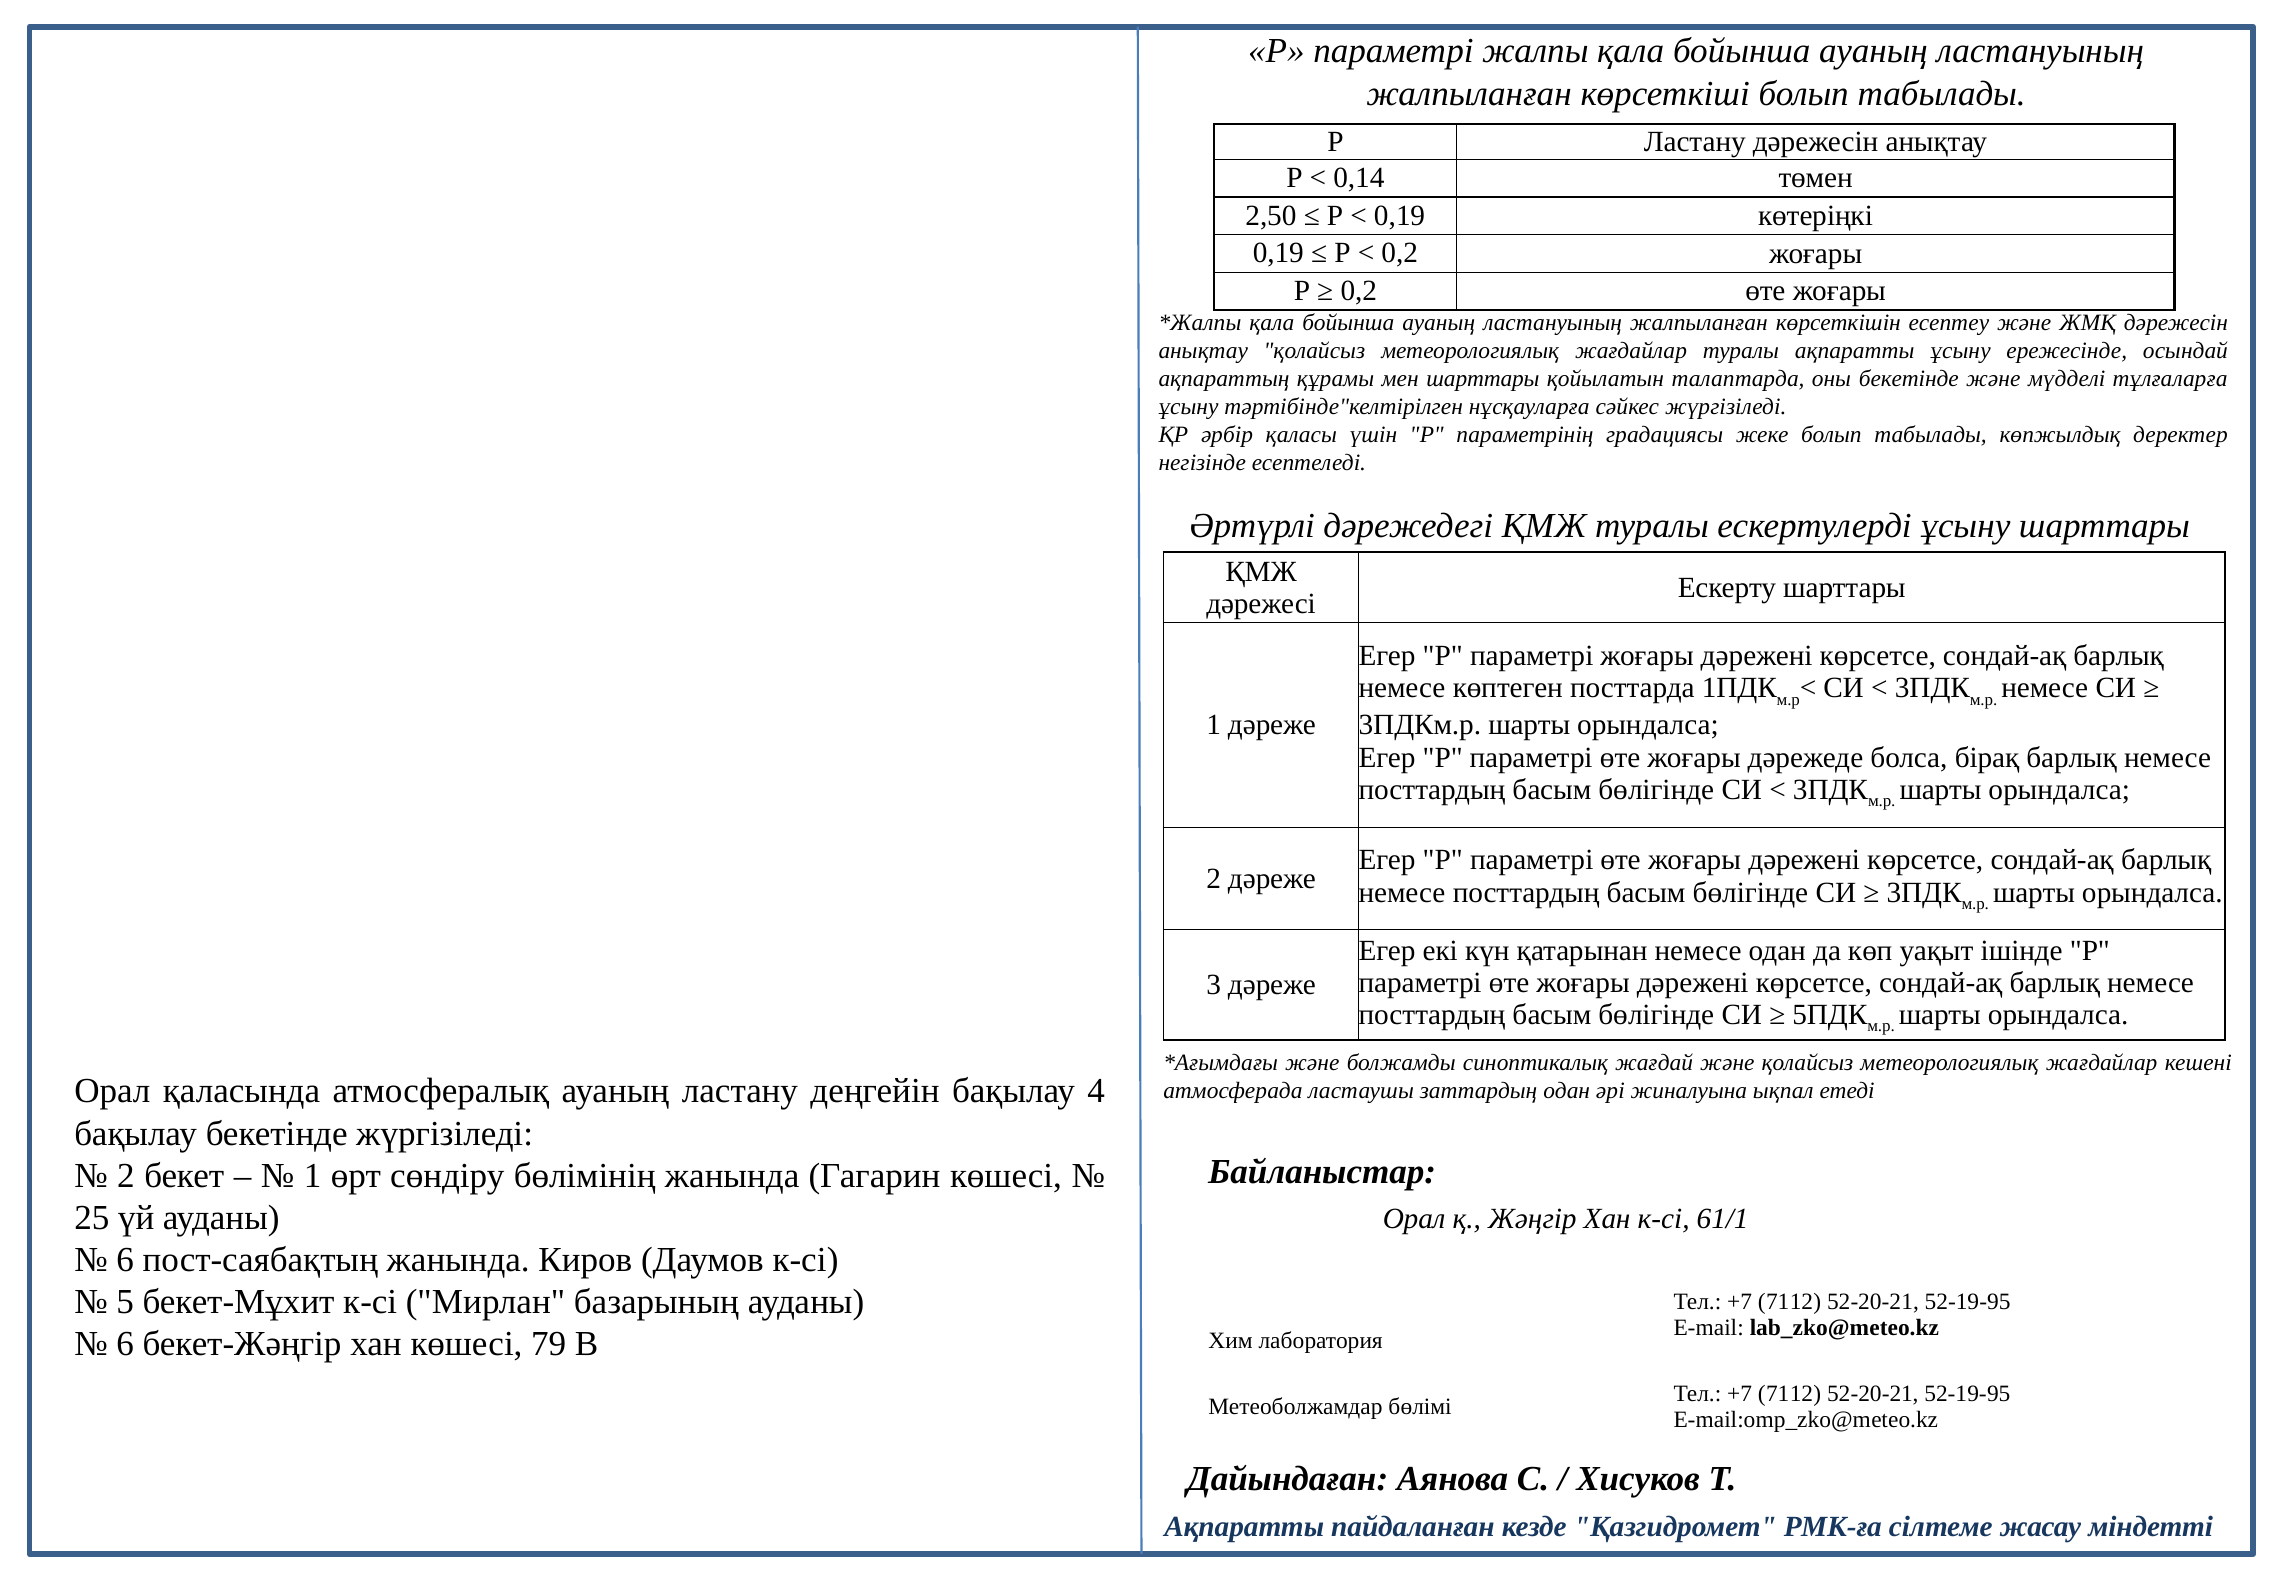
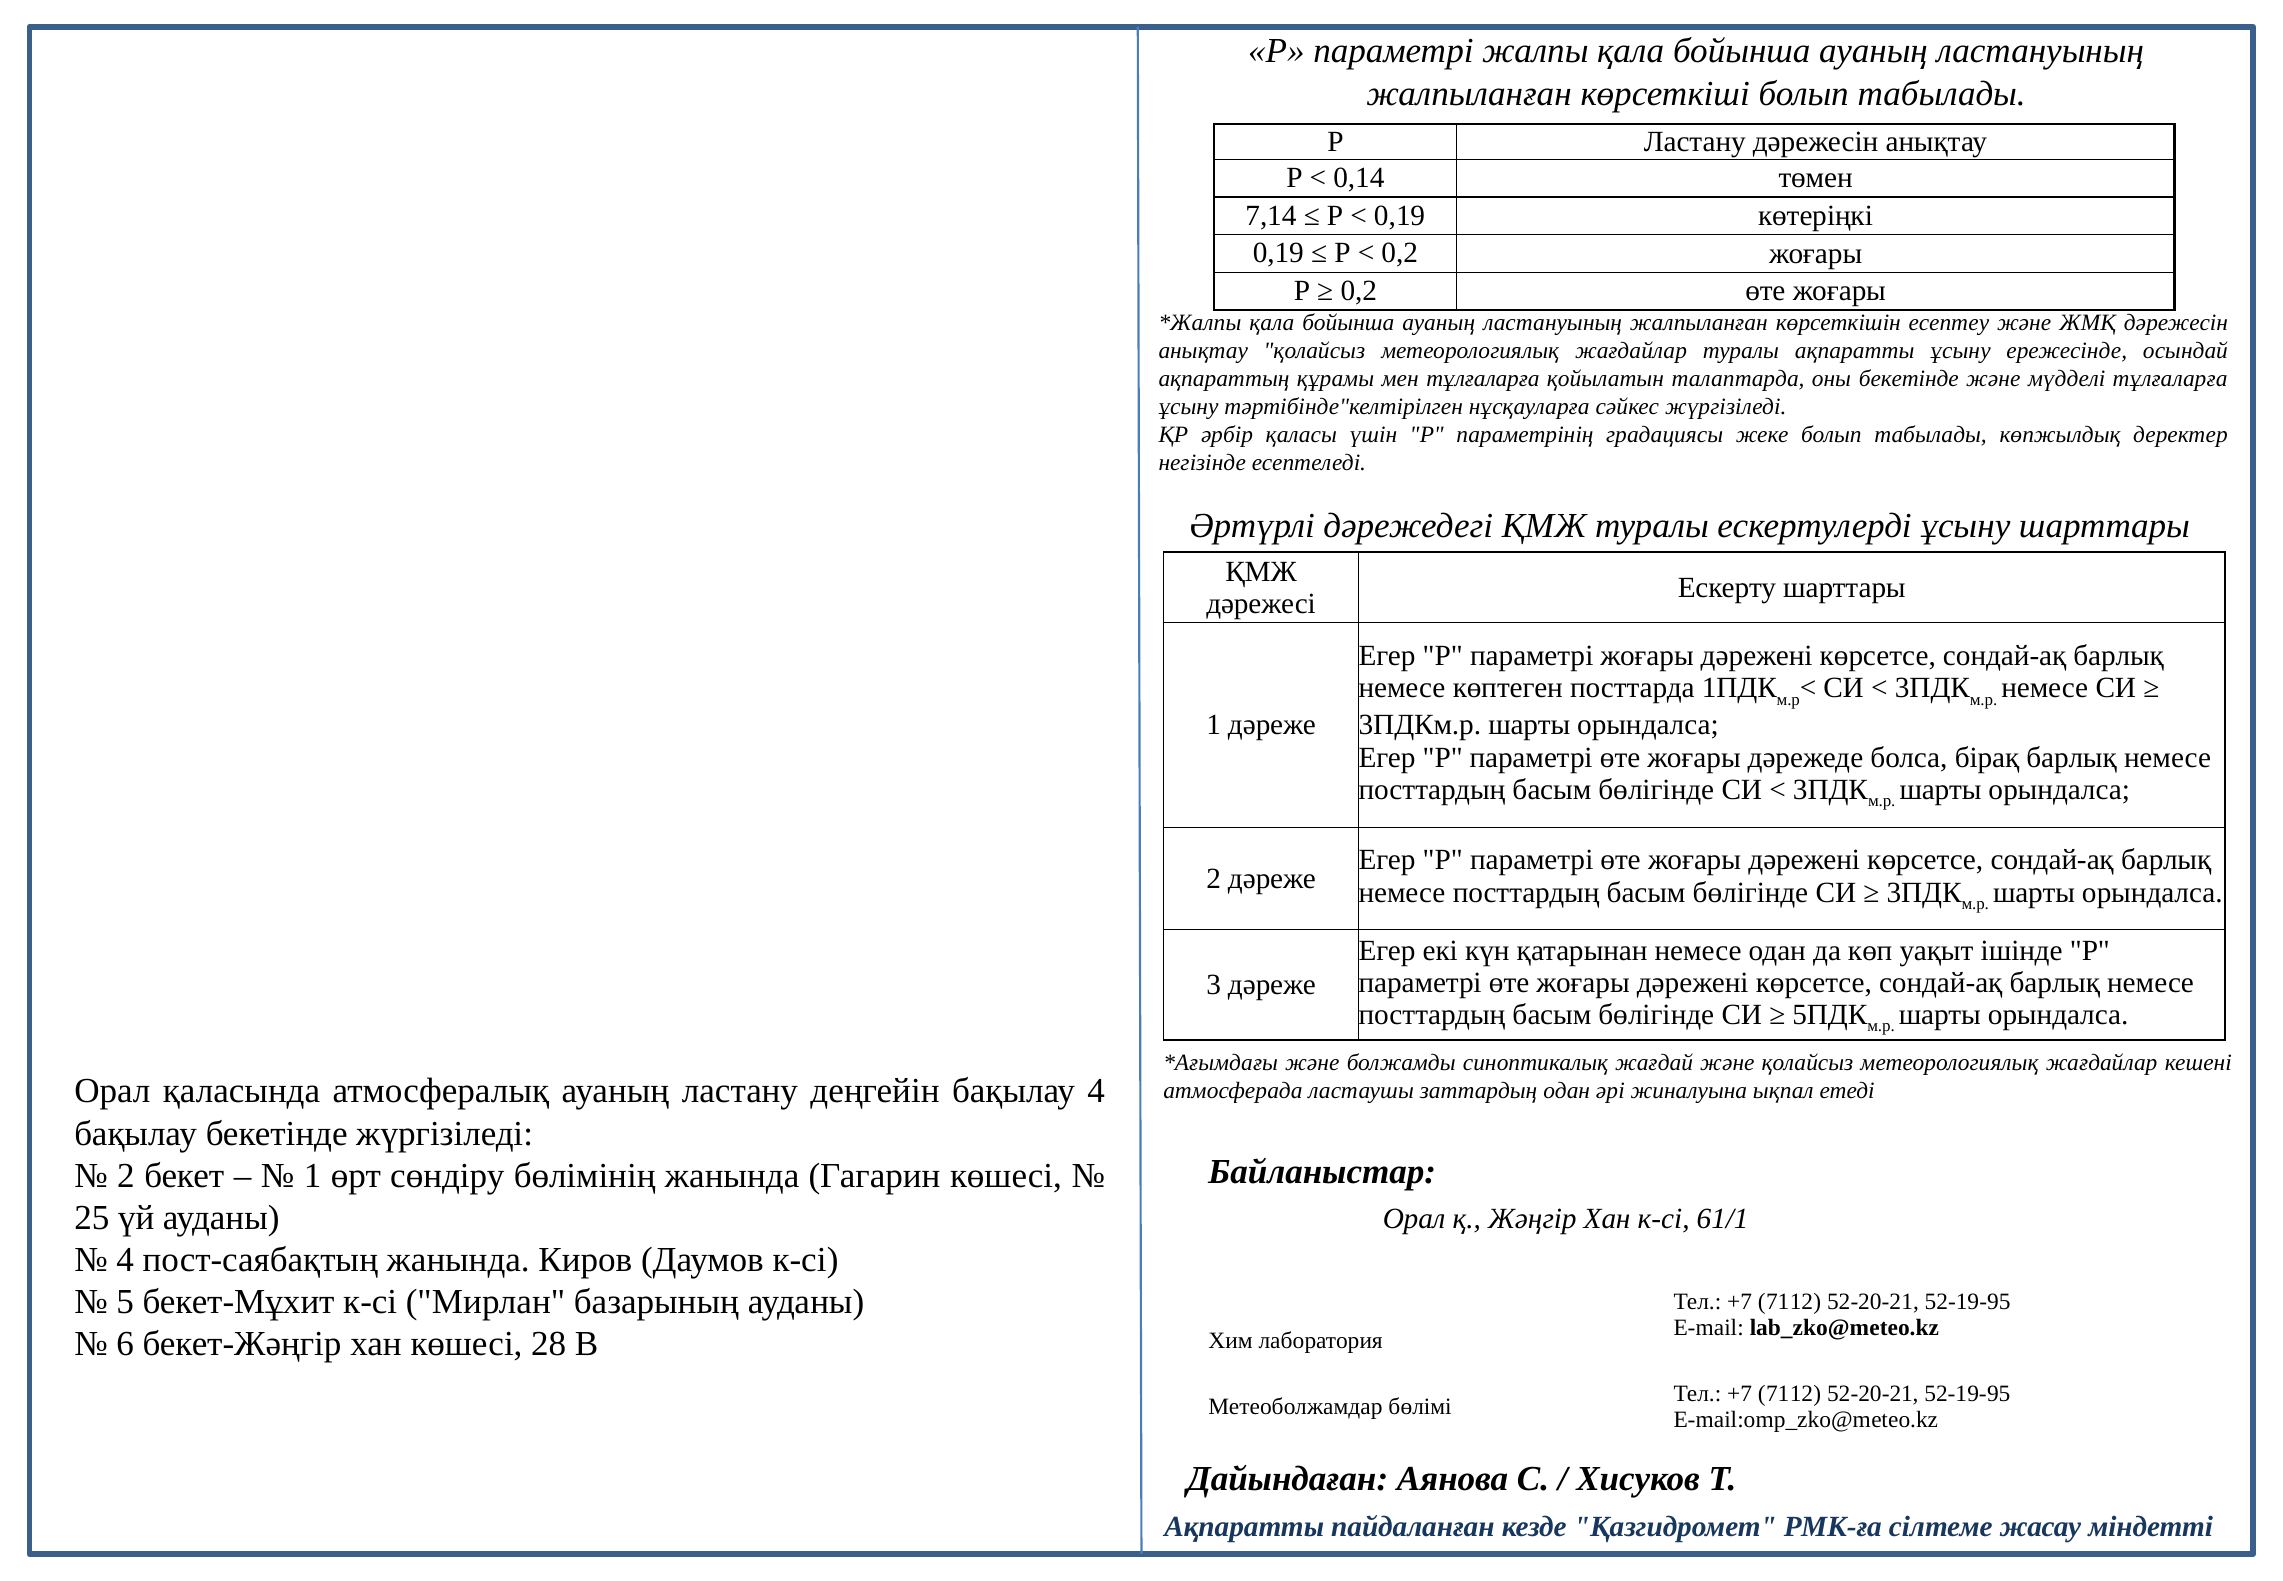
2,50: 2,50 -> 7,14 (1271, 215)
мен шарттары: шарттары -> тұлғаларға (1483, 378)
6: 6 -> 4 (125, 1260)
79: 79 -> 28 (549, 1344)
